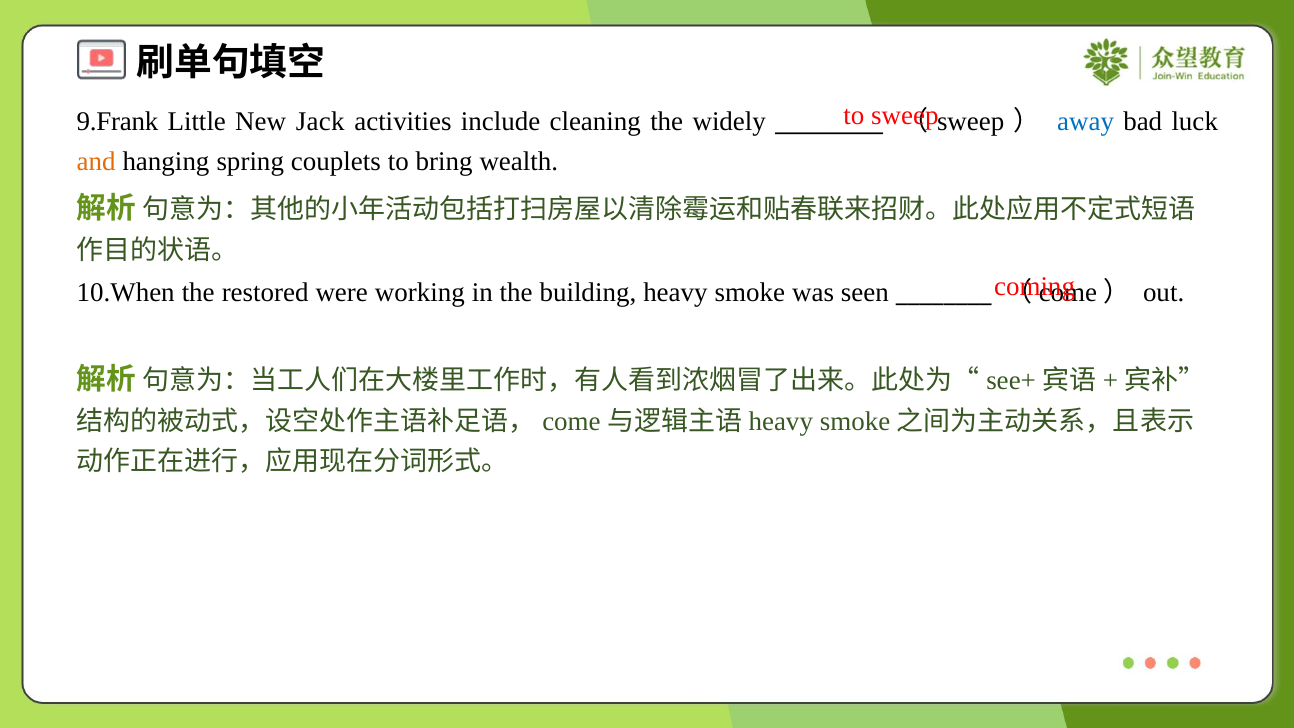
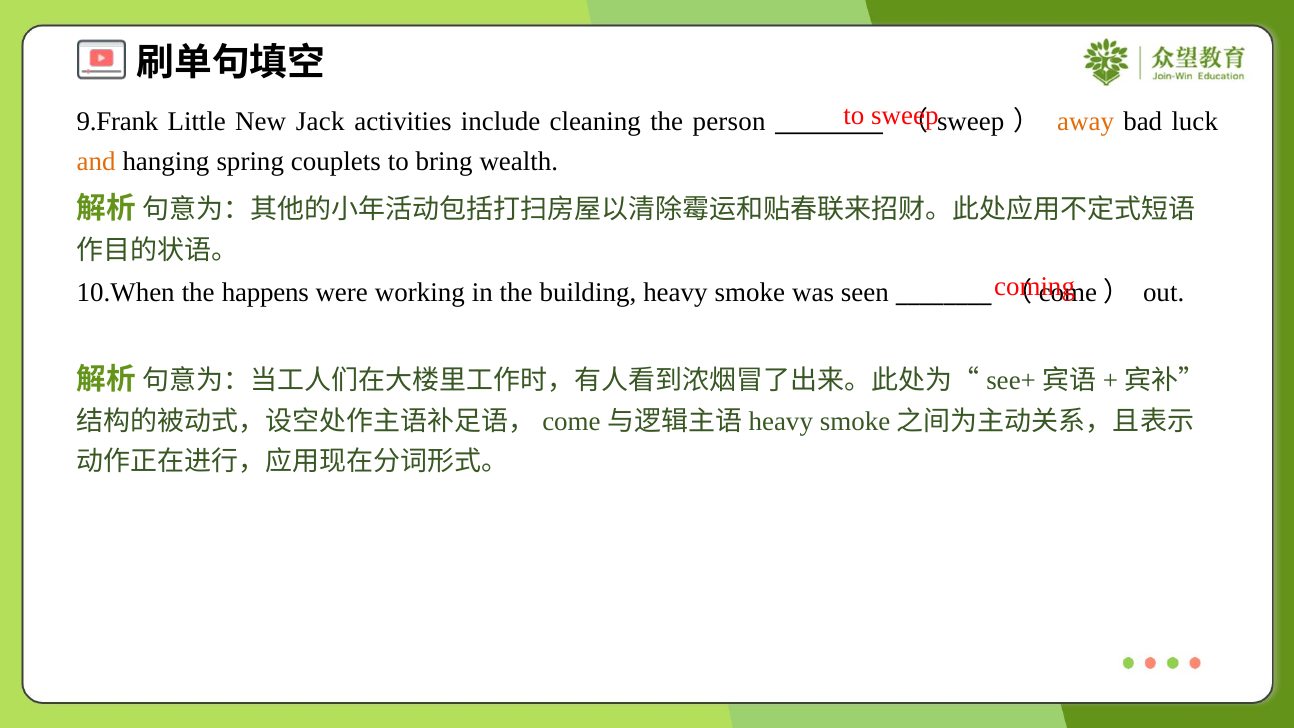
widely: widely -> person (729, 121)
away colour: blue -> orange (1086, 121)
restored: restored -> happens (265, 292)
